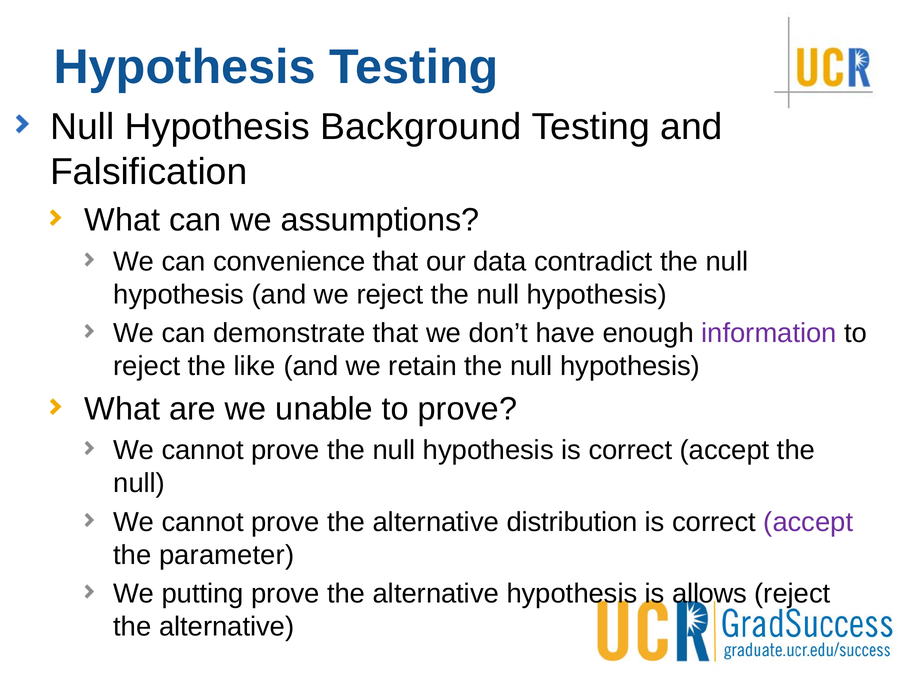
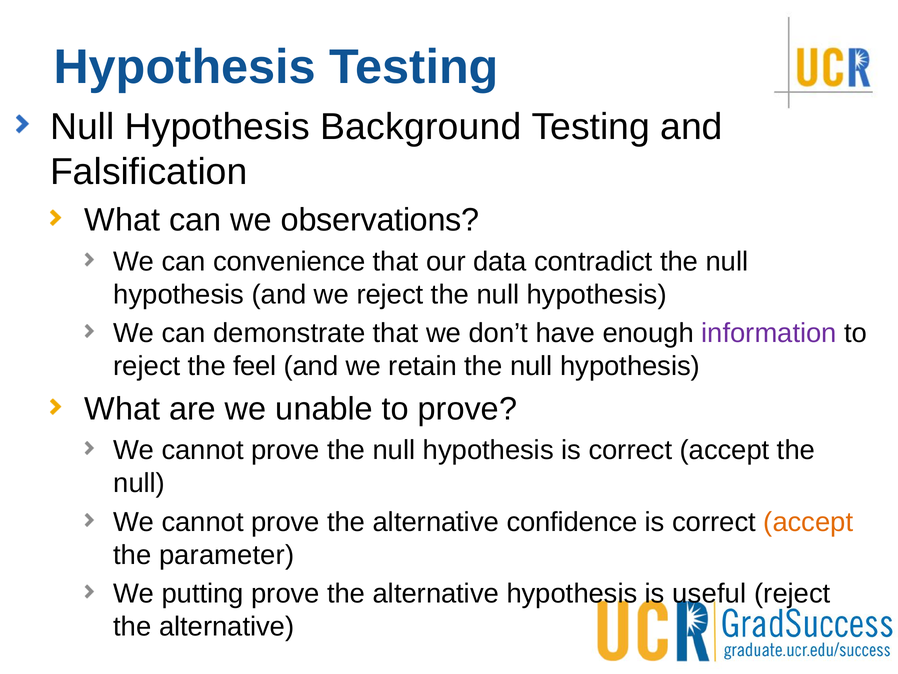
assumptions: assumptions -> observations (380, 220)
like: like -> feel (255, 366)
distribution: distribution -> confidence (572, 522)
accept colour: purple -> orange (808, 522)
allows: allows -> useful (709, 593)
